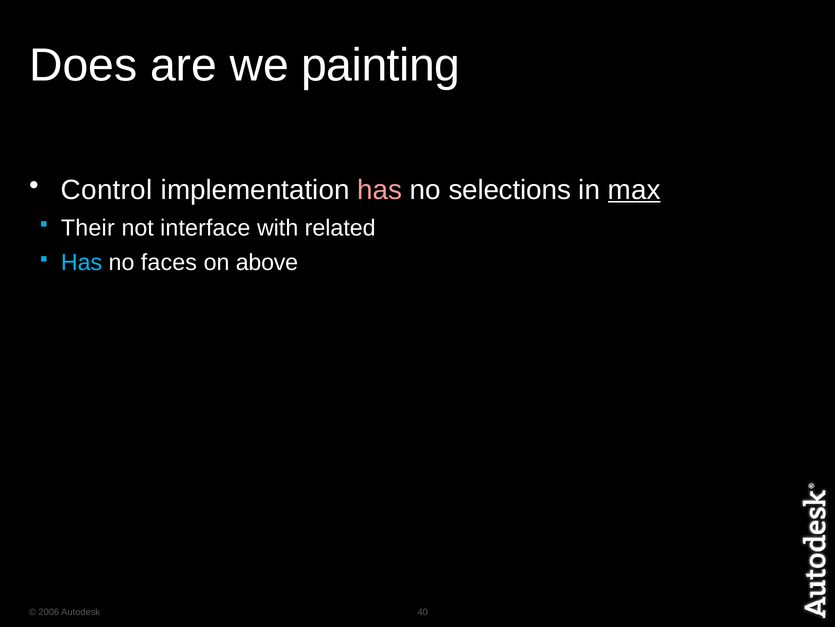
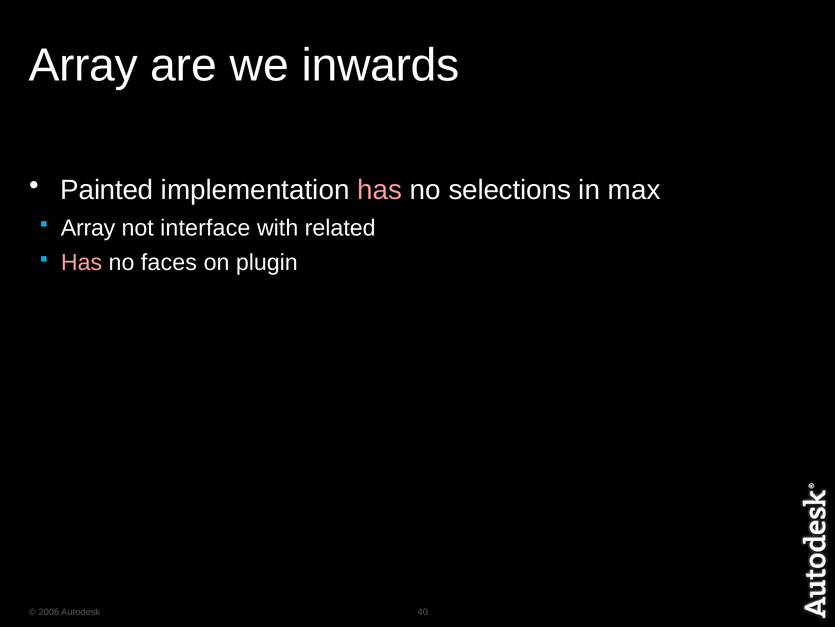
Does: Does -> Array (83, 65)
painting: painting -> inwards (381, 65)
Control: Control -> Painted (107, 190)
max underline: present -> none (634, 190)
Their: Their -> Array (88, 228)
Has colour: light blue -> pink (82, 262)
above: above -> plugin (267, 262)
